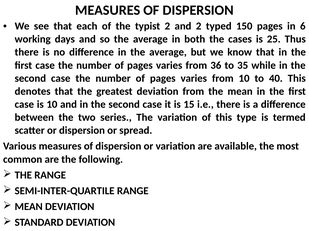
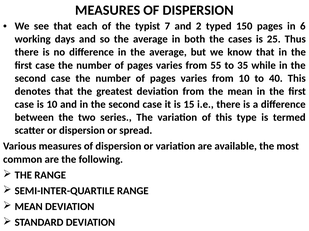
typist 2: 2 -> 7 (167, 26)
36: 36 -> 55 (216, 65)
